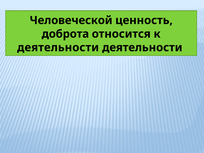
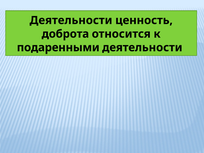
Человеческой: Человеческой -> Деятельности (71, 20)
деятельности: деятельности -> подаренными (58, 48)
